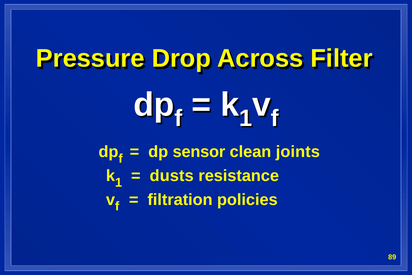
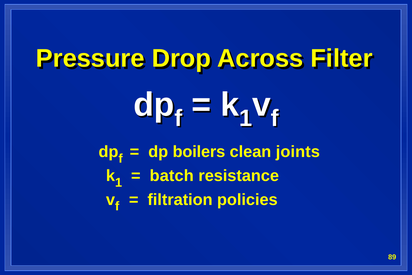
sensor: sensor -> boilers (199, 152)
dusts: dusts -> batch (172, 176)
